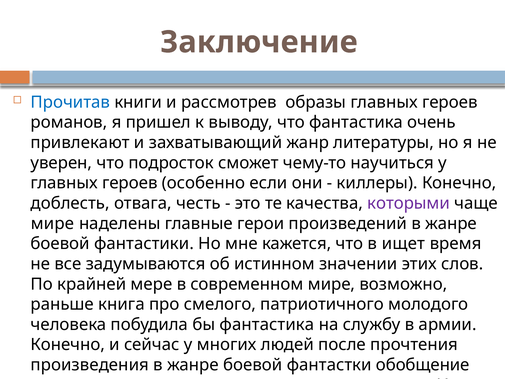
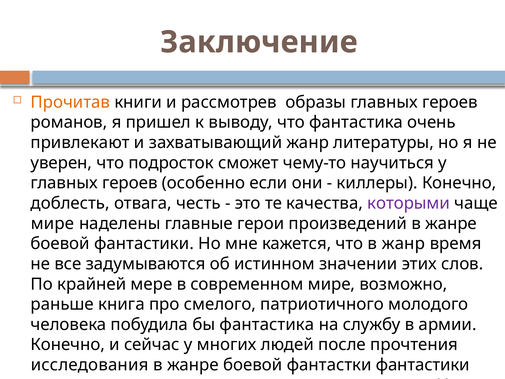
Прочитав colour: blue -> orange (70, 102)
в ищет: ищет -> жанр (403, 244)
произведения: произведения -> исследования (90, 365)
фантастки обобщение: обобщение -> фантастики (423, 365)
